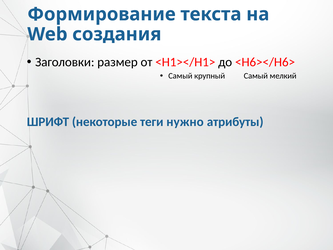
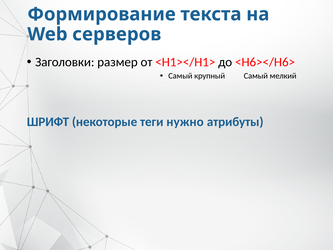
создания: создания -> серверов (117, 34)
